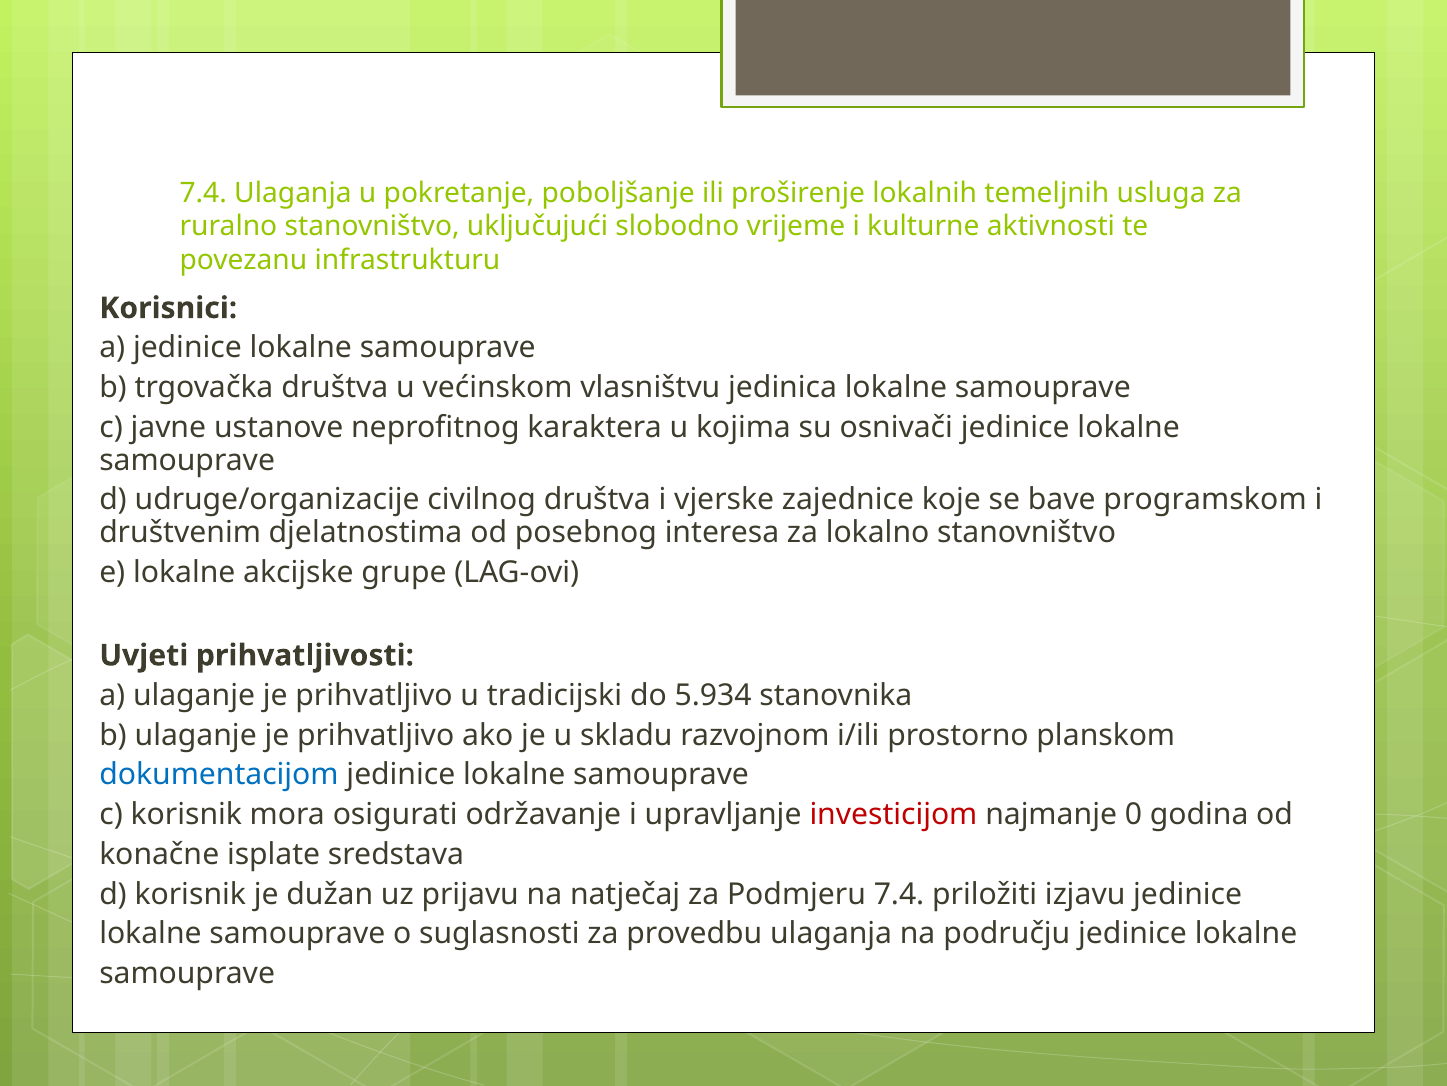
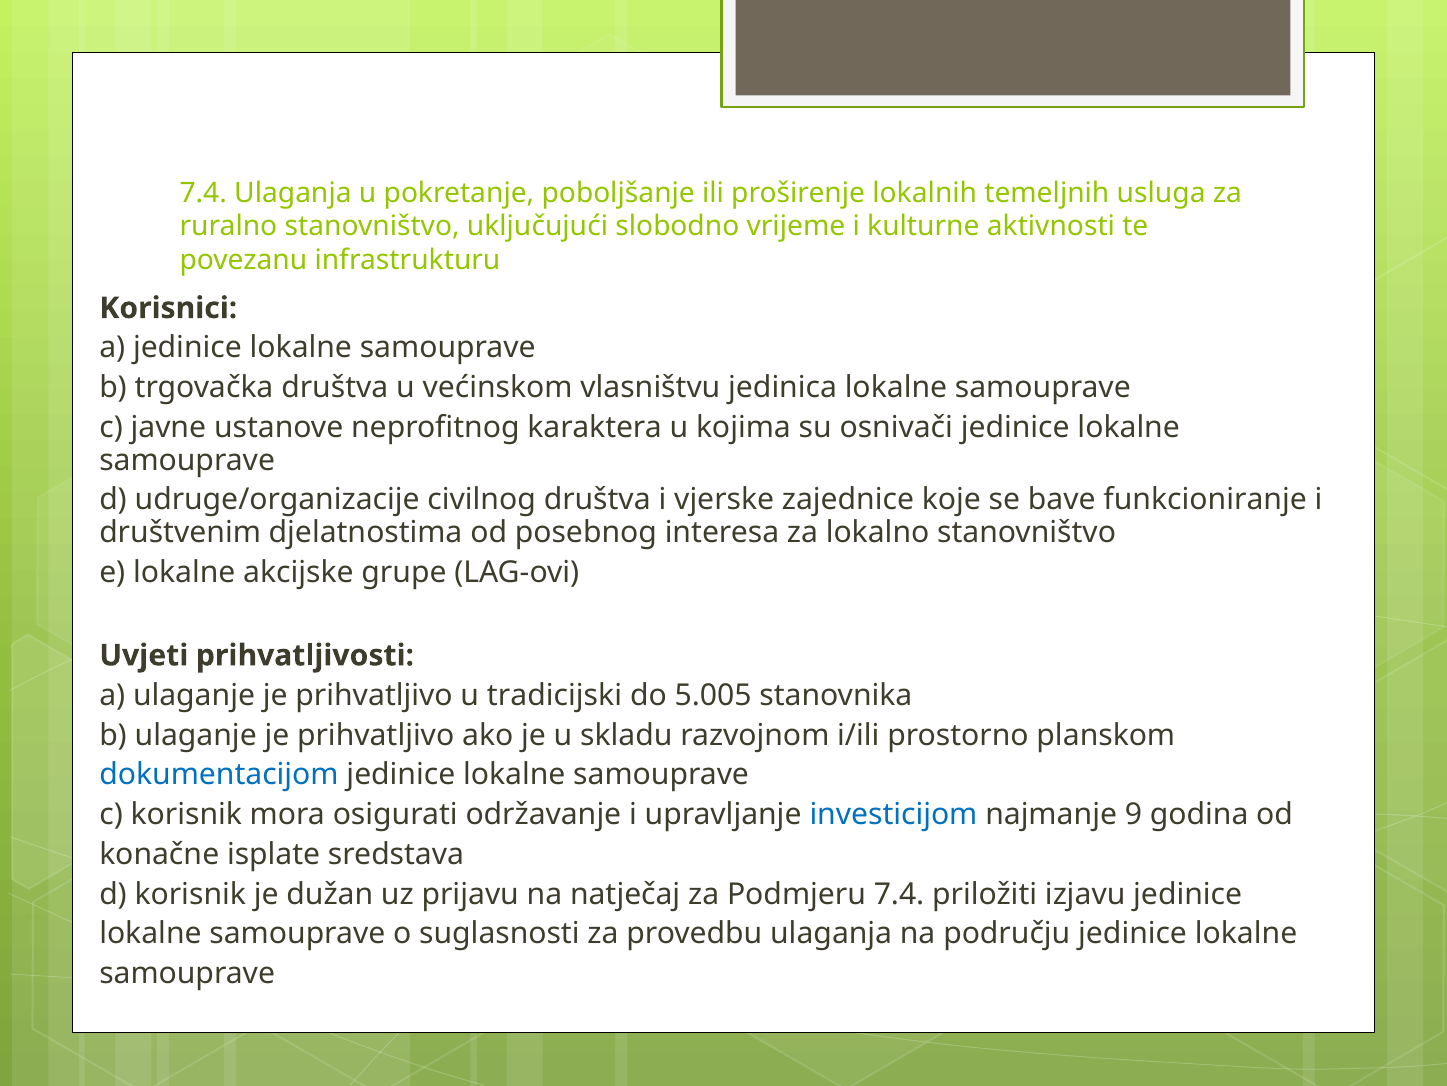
programskom: programskom -> funkcioniranje (1205, 500)
5.934: 5.934 -> 5.005 (713, 695)
investicijom colour: red -> blue (893, 814)
0: 0 -> 9 (1133, 814)
